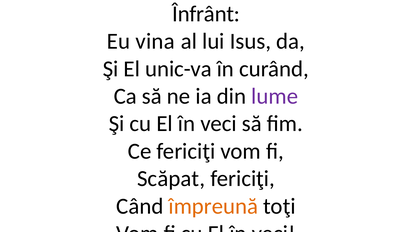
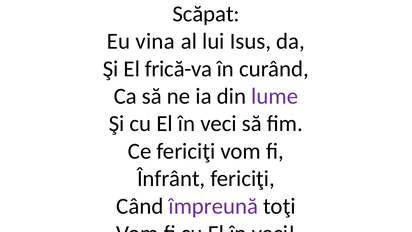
Înfrânt: Înfrânt -> Scăpat (206, 14)
unic-va: unic-va -> frică-va (179, 69)
Scăpat: Scăpat -> Înfrânt (171, 179)
împreună colour: orange -> purple (213, 206)
